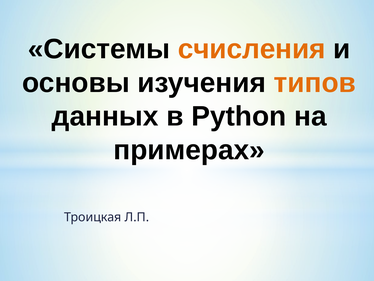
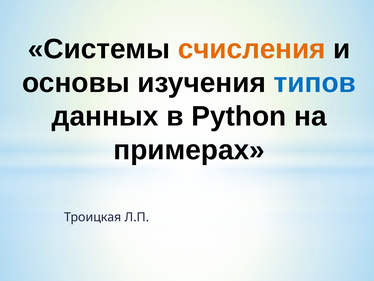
типов colour: orange -> blue (315, 83)
